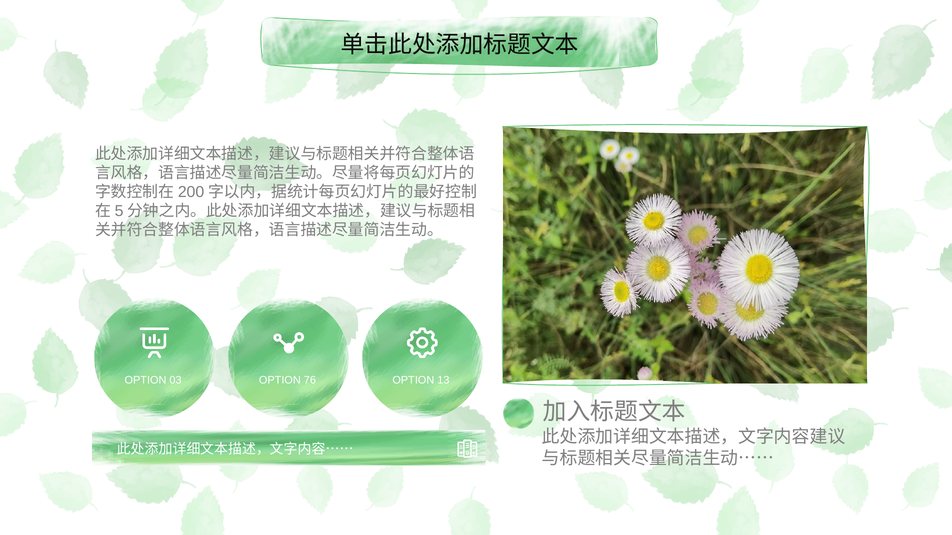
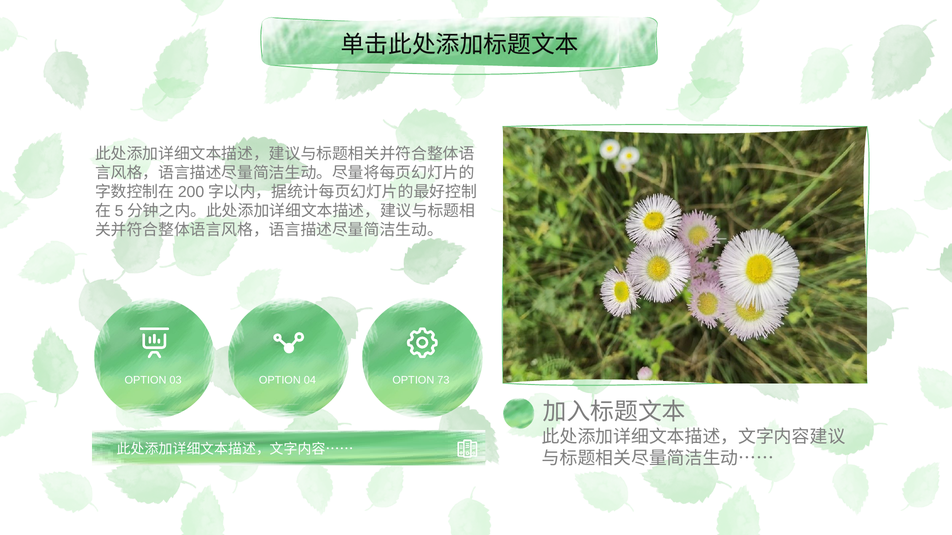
76: 76 -> 04 (310, 381)
13: 13 -> 73 (443, 381)
